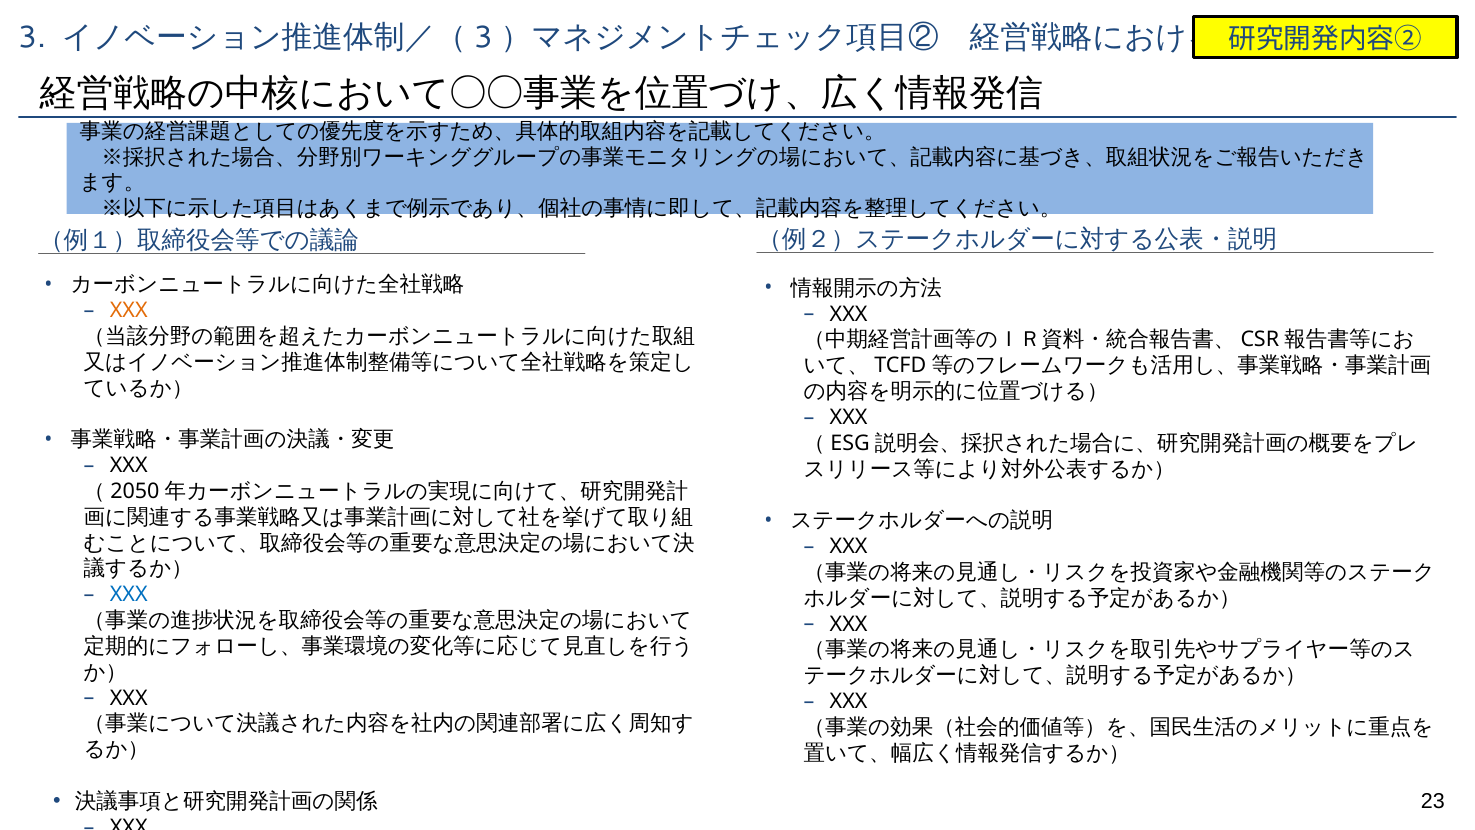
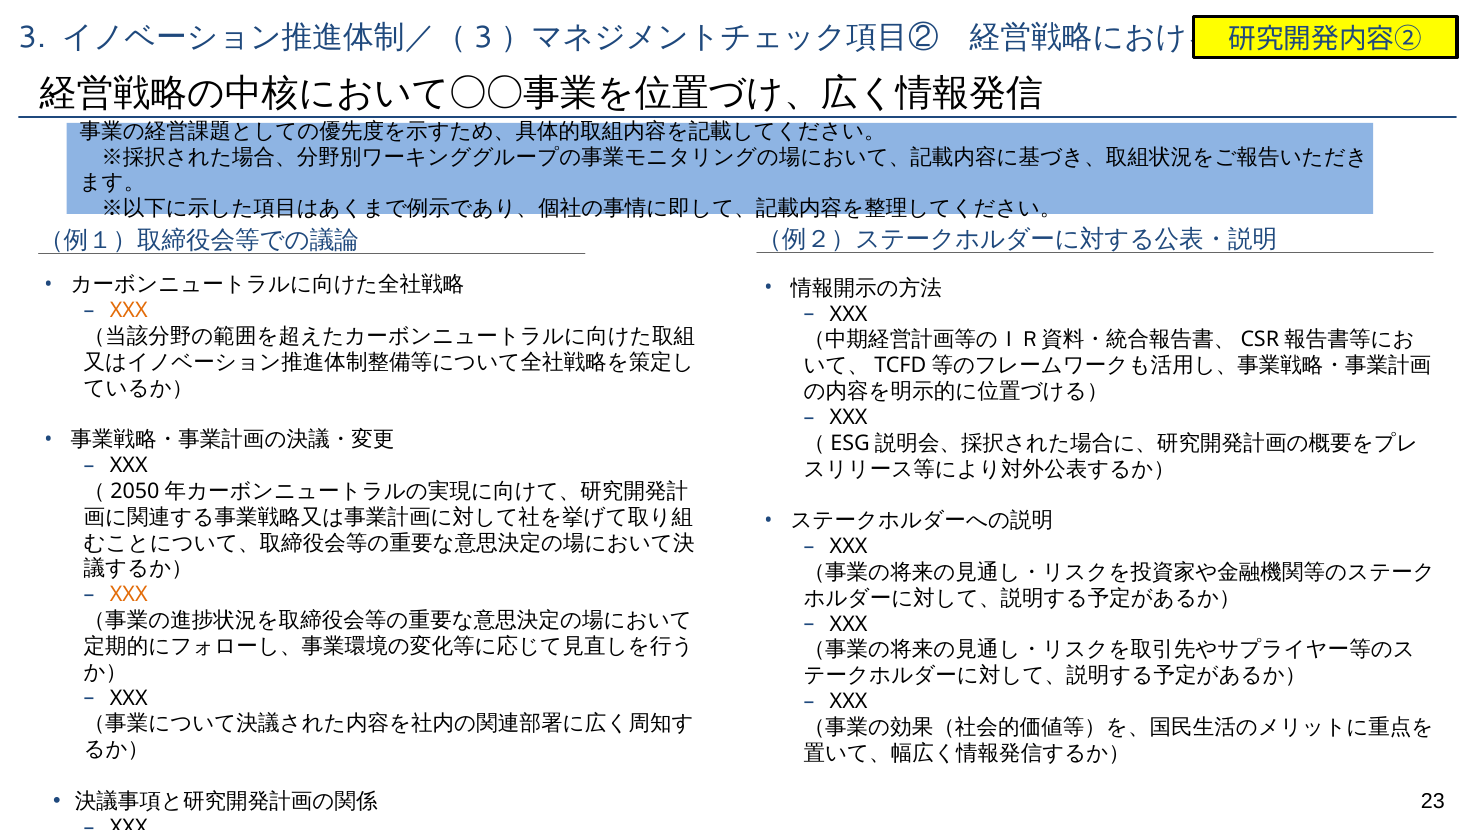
XXX colour: blue -> orange (129, 594)
